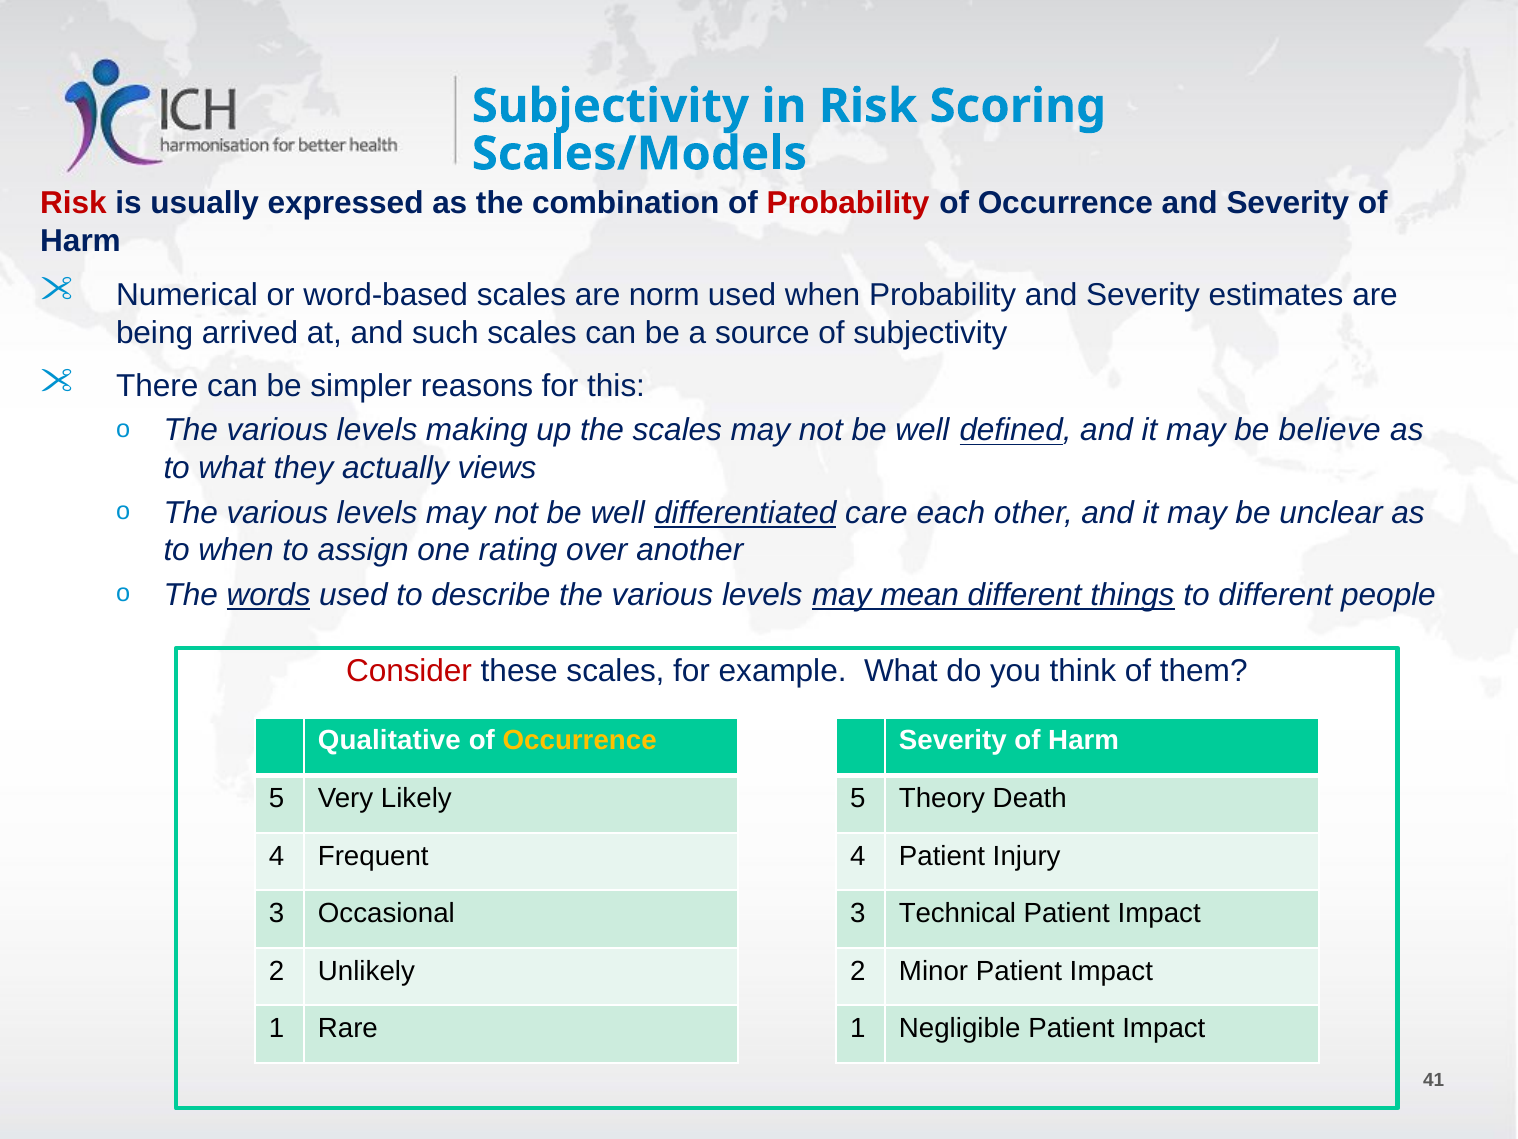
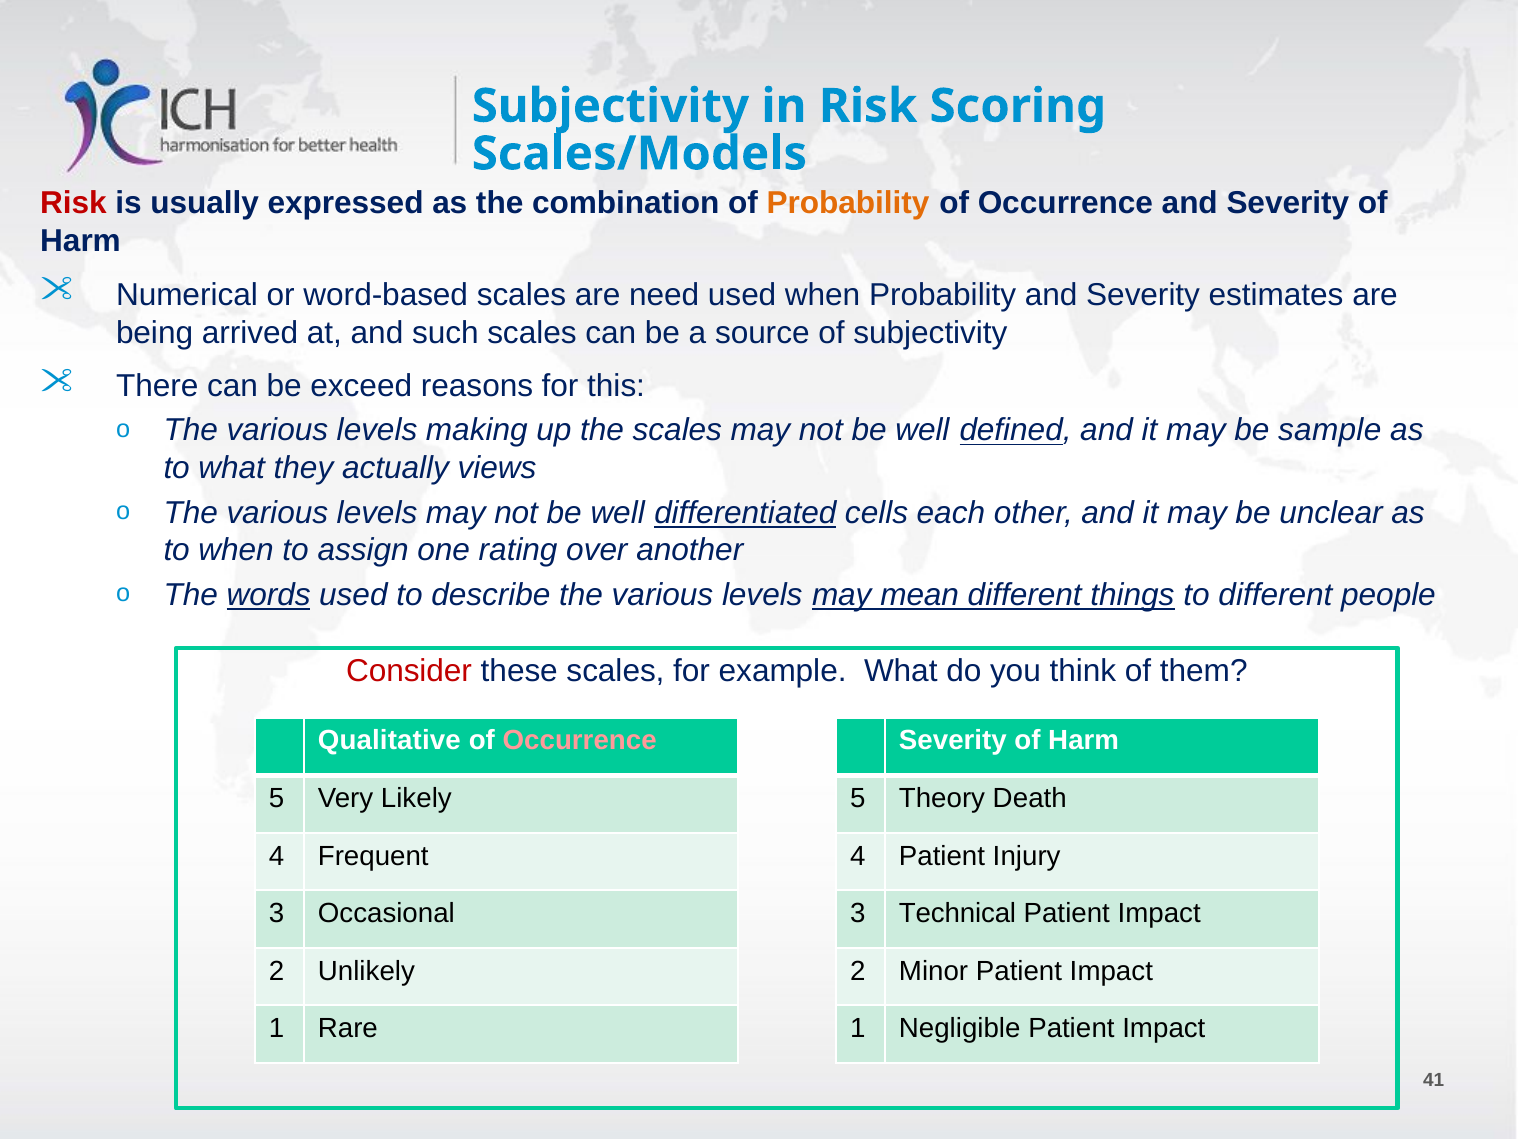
Probability colour: red -> orange (848, 203)
norm: norm -> need (664, 295)
simpler: simpler -> exceed (361, 386)
believe: believe -> sample (1330, 430)
care: care -> cells (877, 512)
Occurrence colour: yellow -> pink (580, 741)
